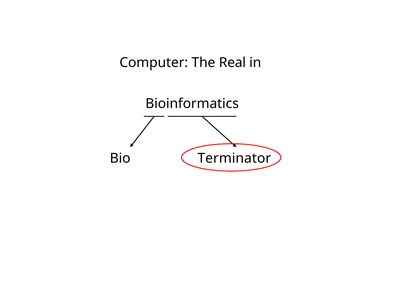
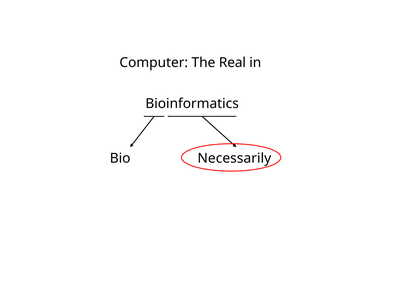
Terminator: Terminator -> Necessarily (234, 158)
